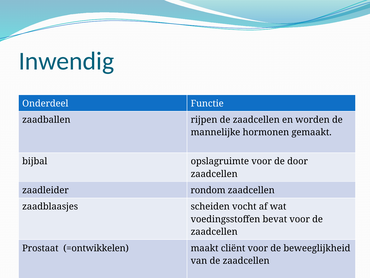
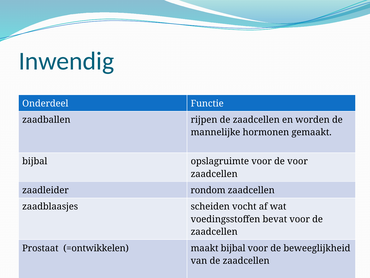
de door: door -> voor (298, 161)
maakt cliënt: cliënt -> bijbal (233, 248)
